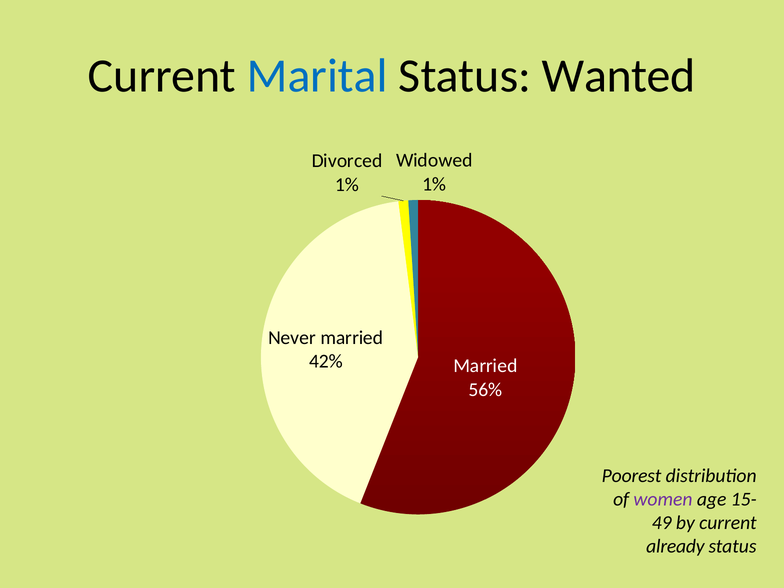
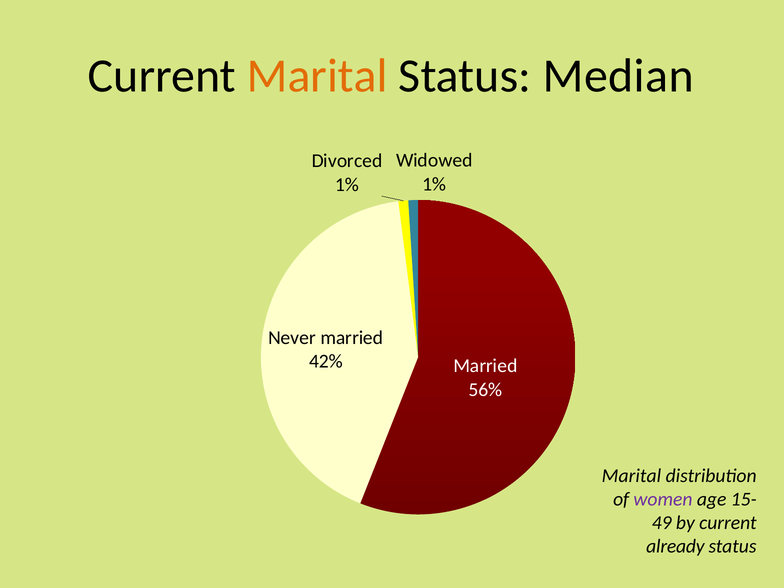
Marital colour: blue -> orange (317, 76)
Wanted: Wanted -> Median (618, 76)
Poorest: Poorest -> Marital (631, 476)
